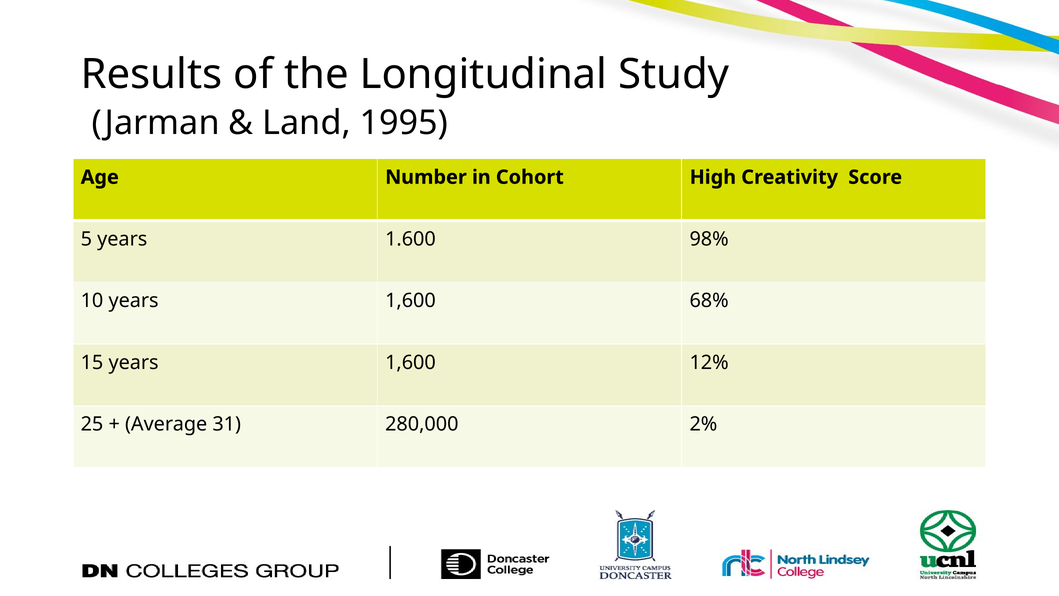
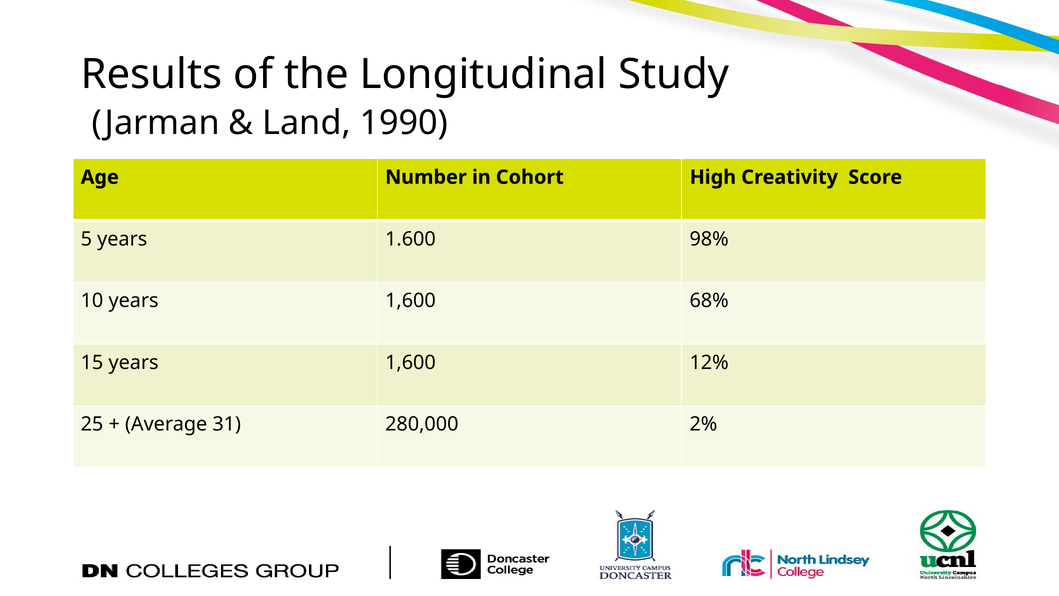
1995: 1995 -> 1990 (404, 123)
